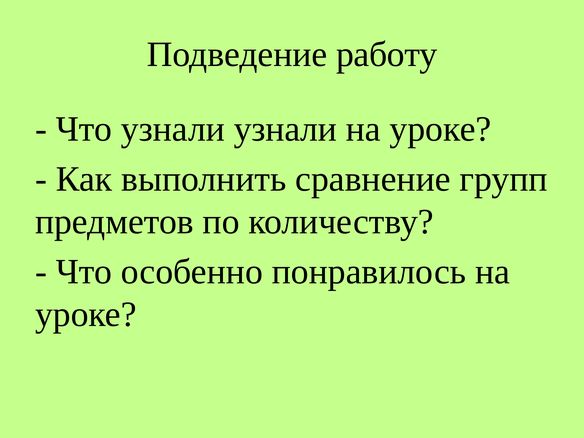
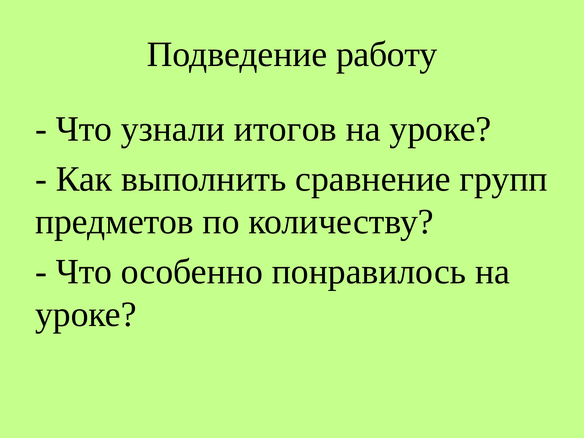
узнали узнали: узнали -> итогов (285, 129)
